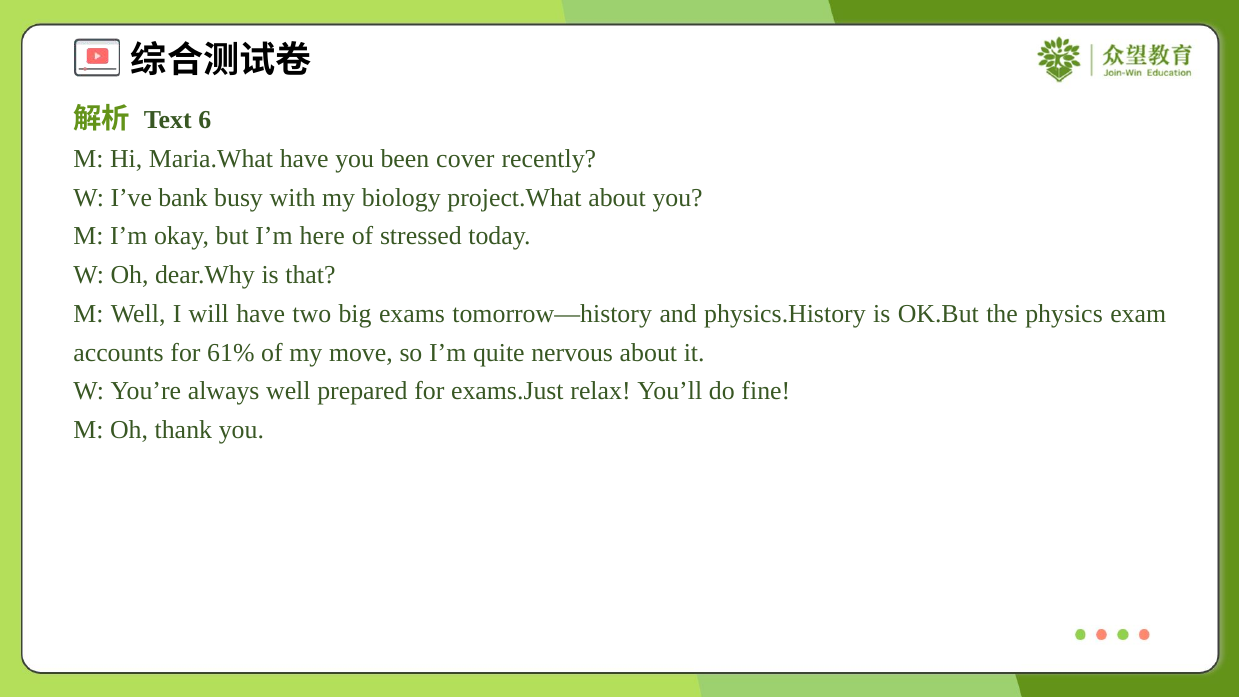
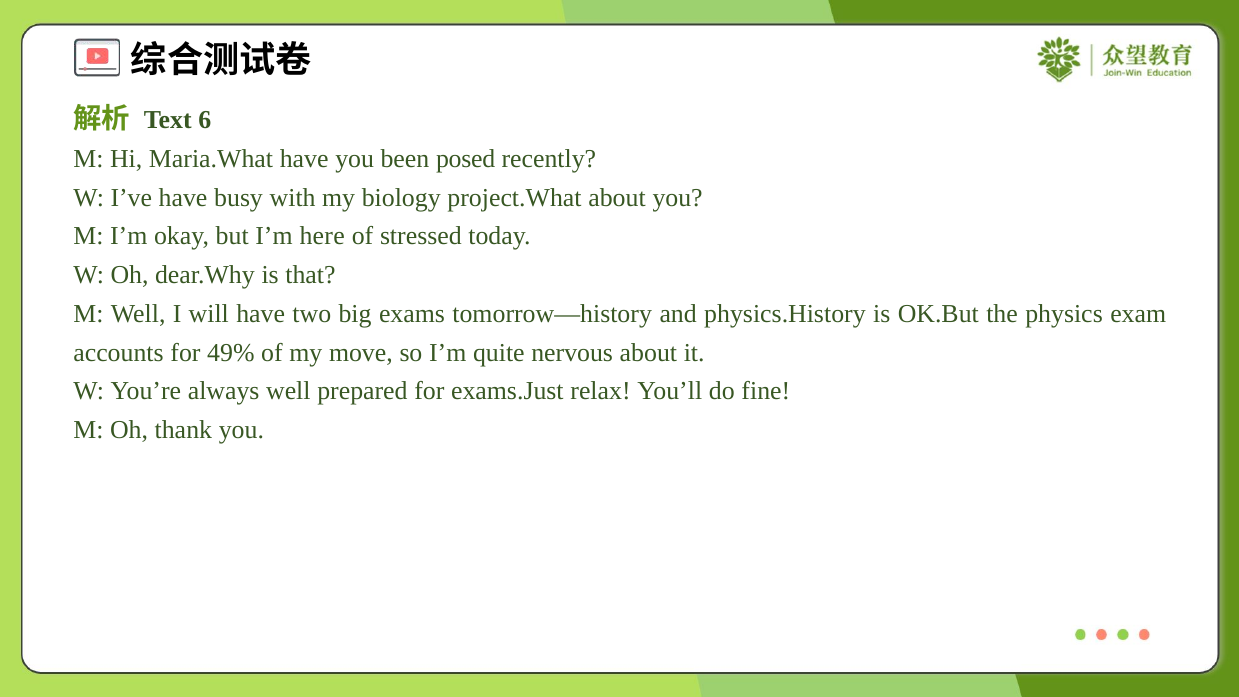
cover: cover -> posed (466, 159)
I’ve bank: bank -> have (183, 198)
61%: 61% -> 49% (231, 353)
